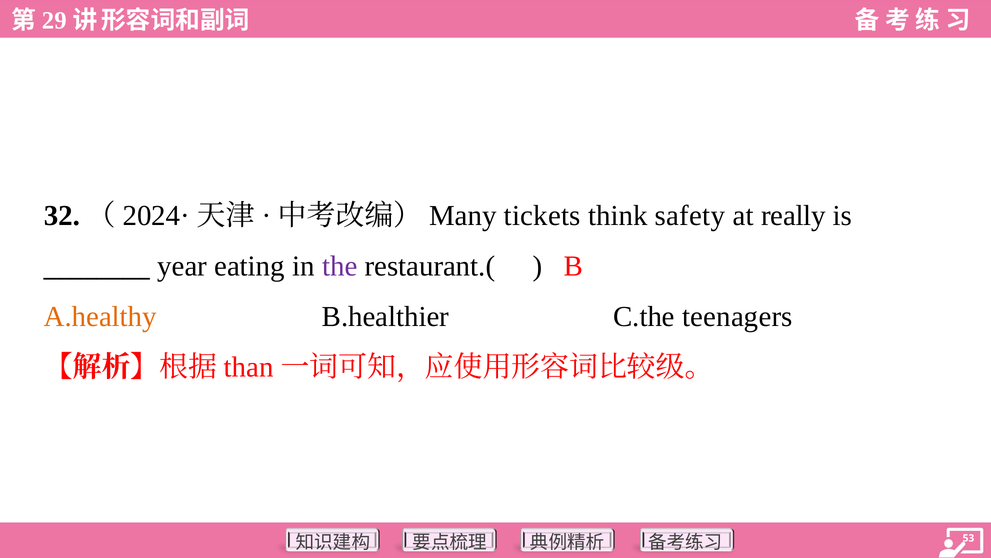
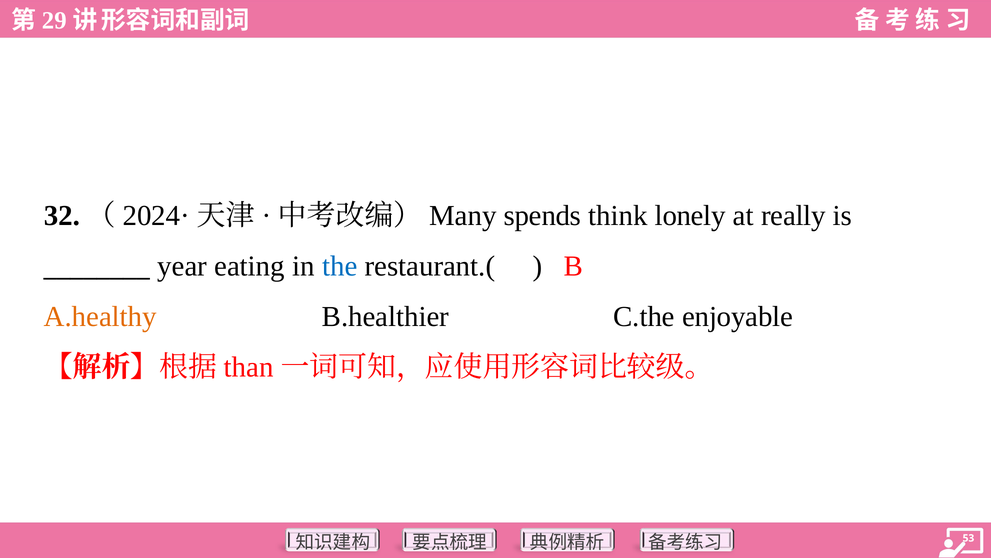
tickets: tickets -> spends (542, 215)
safety: safety -> lonely (690, 215)
the colour: purple -> blue (340, 266)
teenagers: teenagers -> enjoyable (738, 316)
